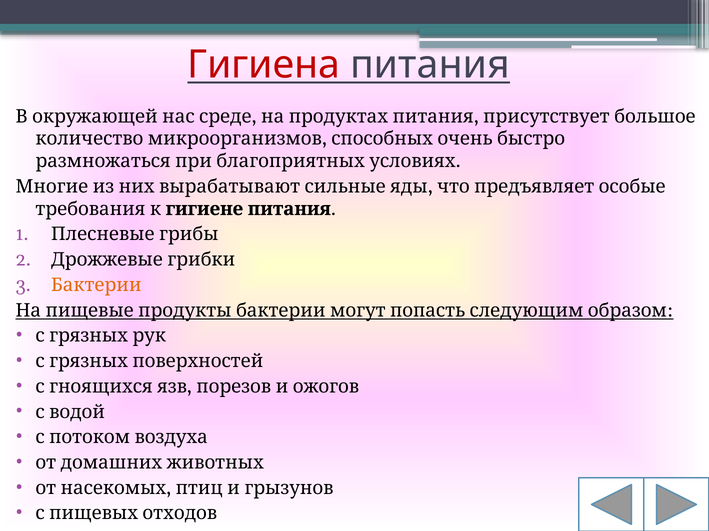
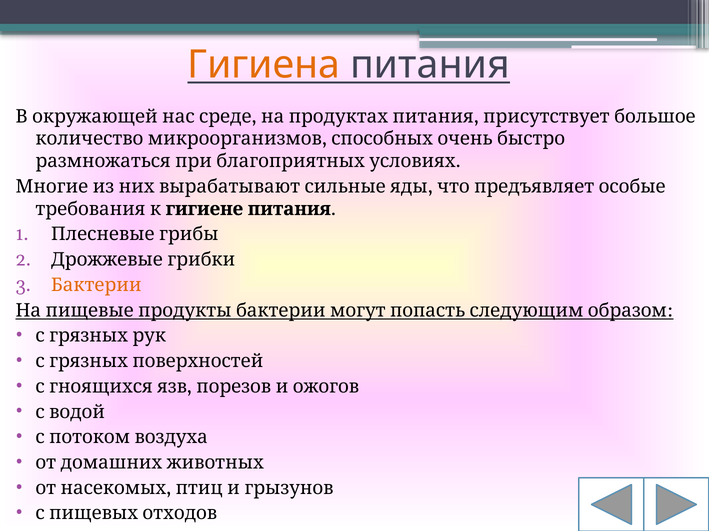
Гигиена colour: red -> orange (264, 65)
